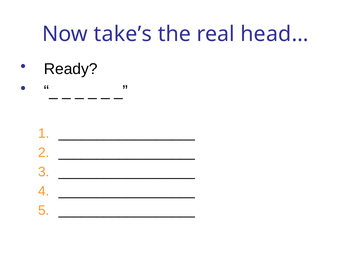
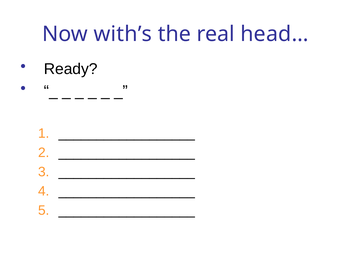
take’s: take’s -> with’s (123, 34)
